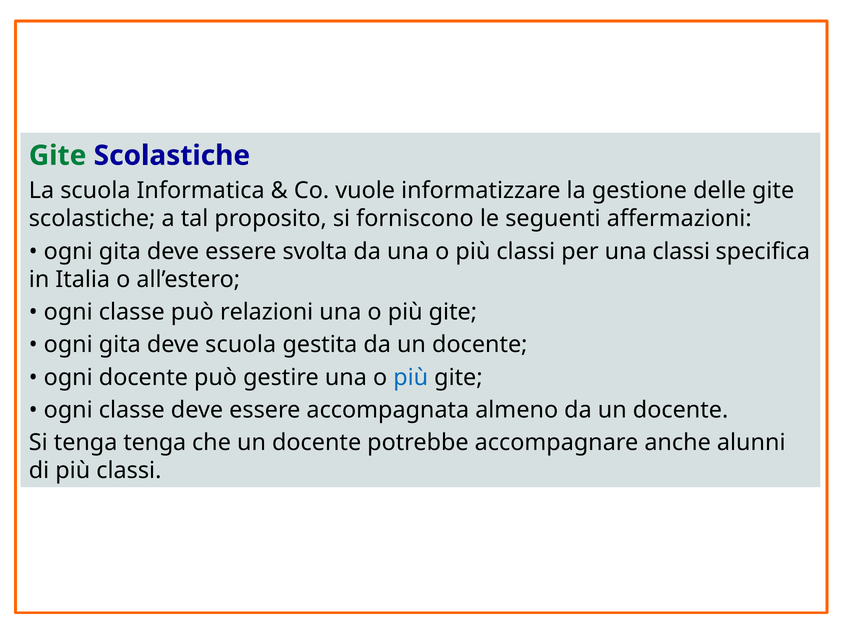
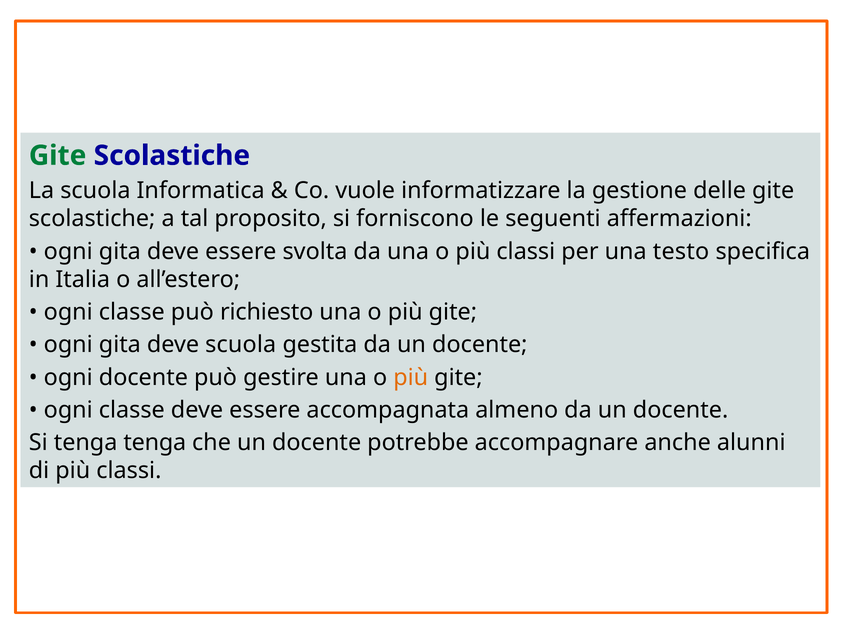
una classi: classi -> testo (681, 252)
relazioni: relazioni -> richiesto (267, 312)
più colour: blue -> orange (411, 378)
